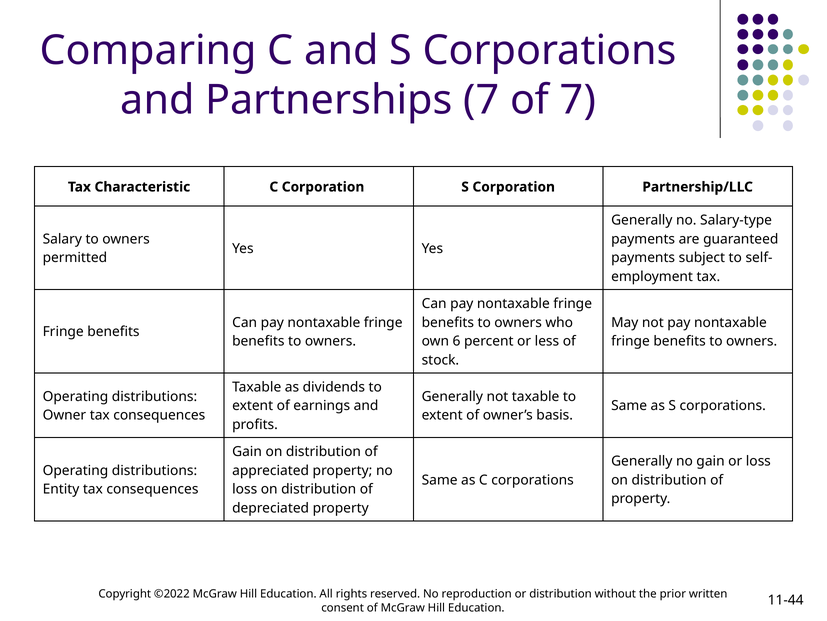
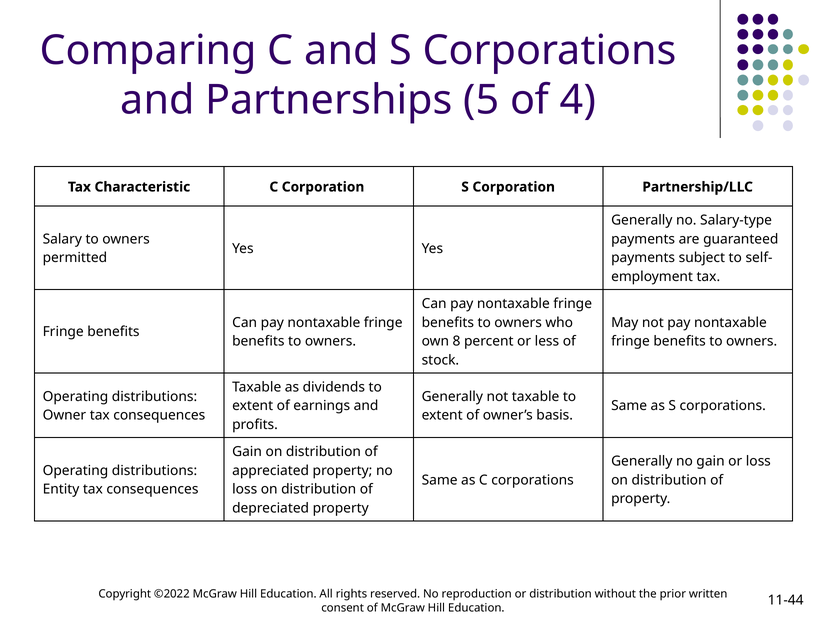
Partnerships 7: 7 -> 5 (481, 100)
of 7: 7 -> 4 (578, 100)
6: 6 -> 8 (456, 341)
